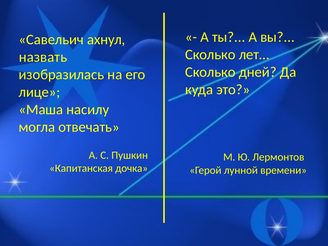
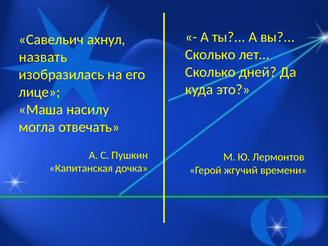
лунной: лунной -> жгучий (241, 170)
